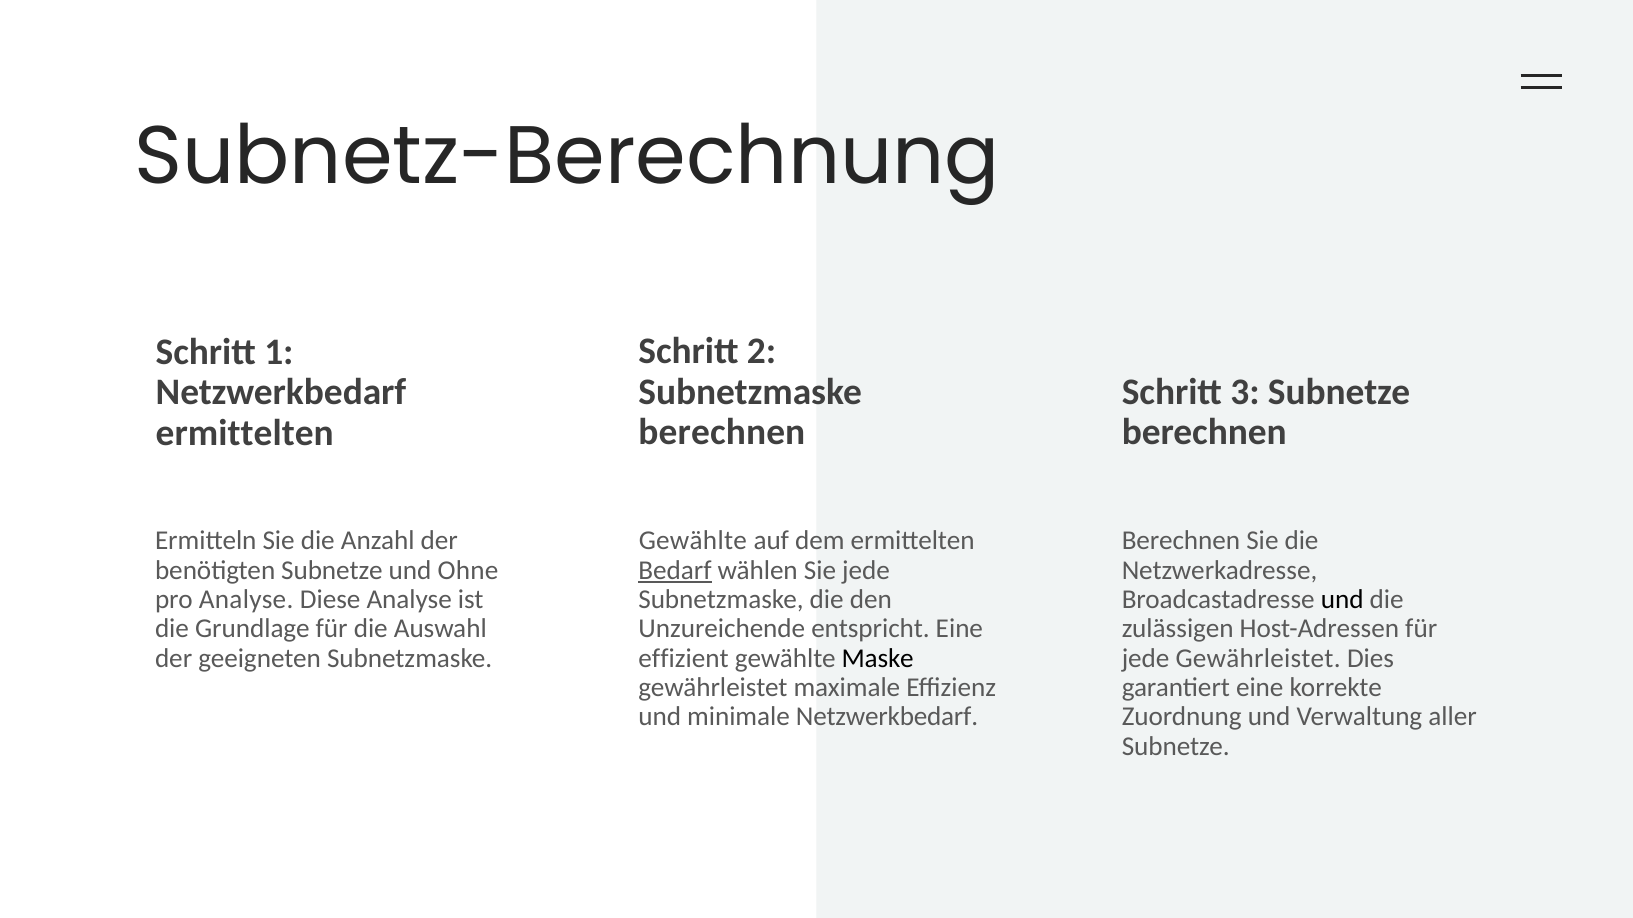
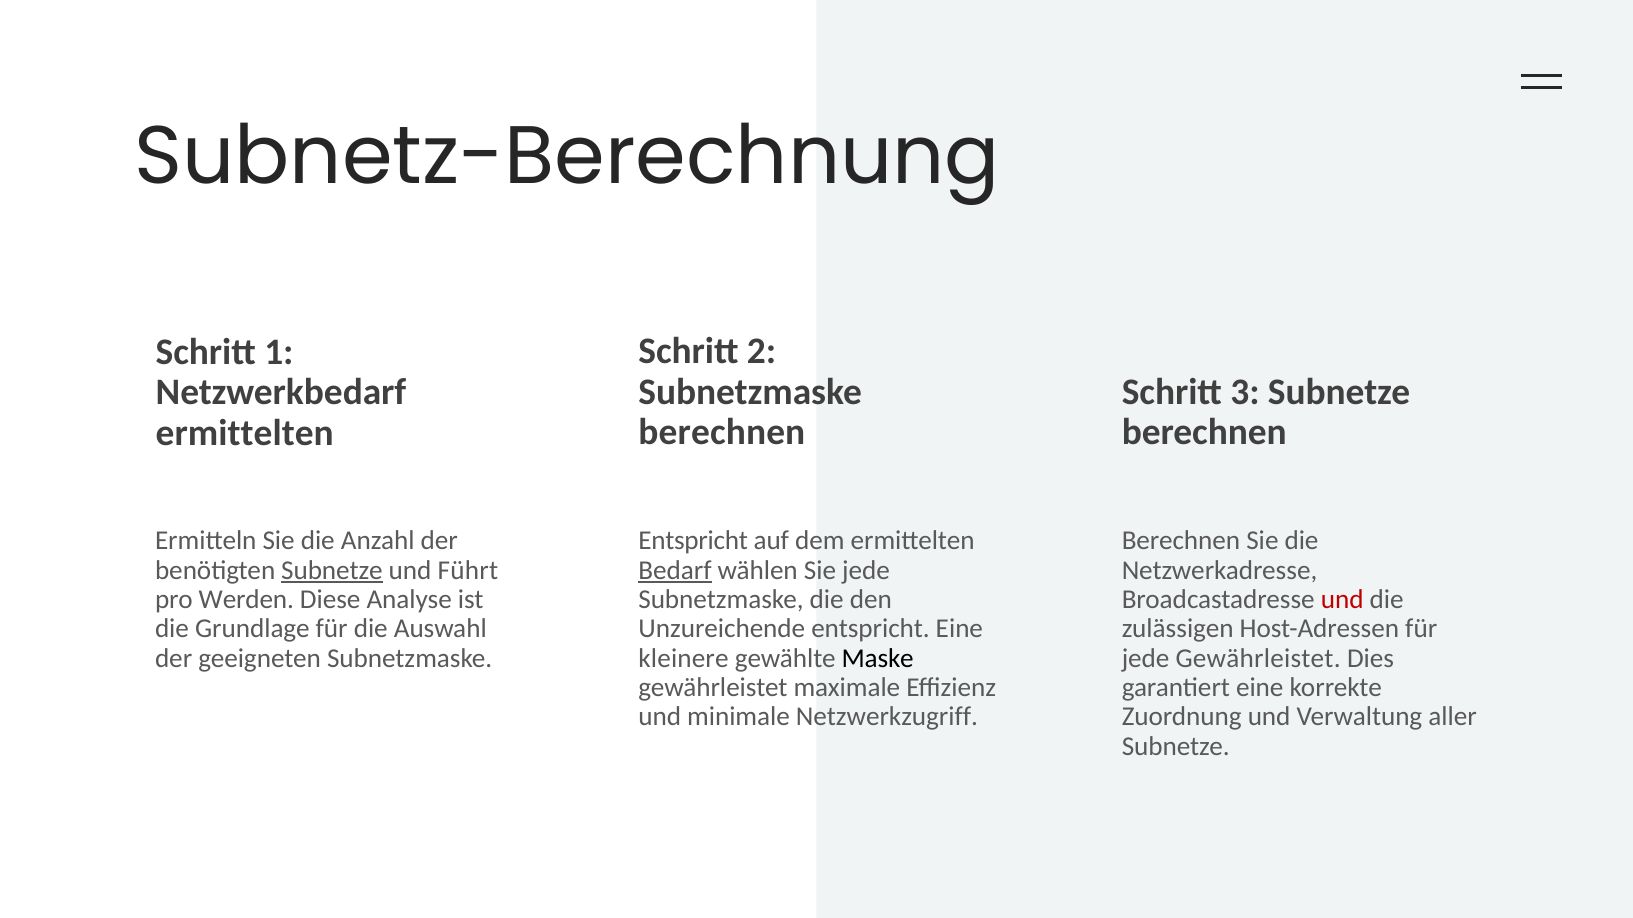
Gewählte: Gewählte -> Entspricht (693, 541)
Subnetze underline: none -> present (332, 571)
Ohne: Ohne -> Führt (468, 571)
pro Analyse: Analyse -> Werden (246, 600)
und colour: black -> red (1342, 600)
effizient: effizient -> kleinere (684, 659)
minimale Netzwerkbedarf: Netzwerkbedarf -> Netzwerkzugriff (887, 717)
